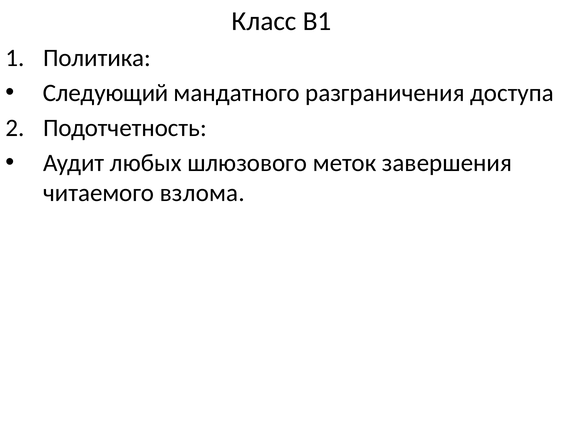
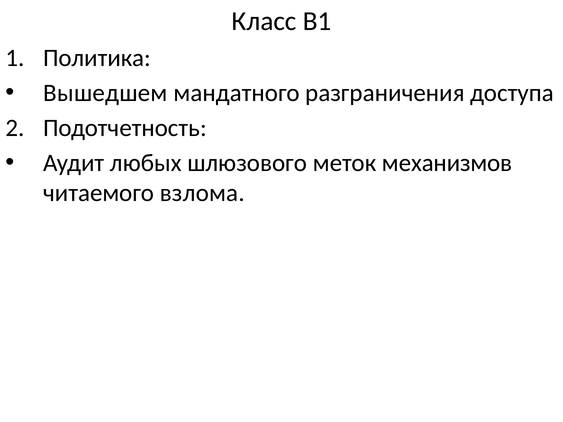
Следующий: Следующий -> Вышедшем (105, 93)
завершения: завершения -> механизмов (447, 163)
